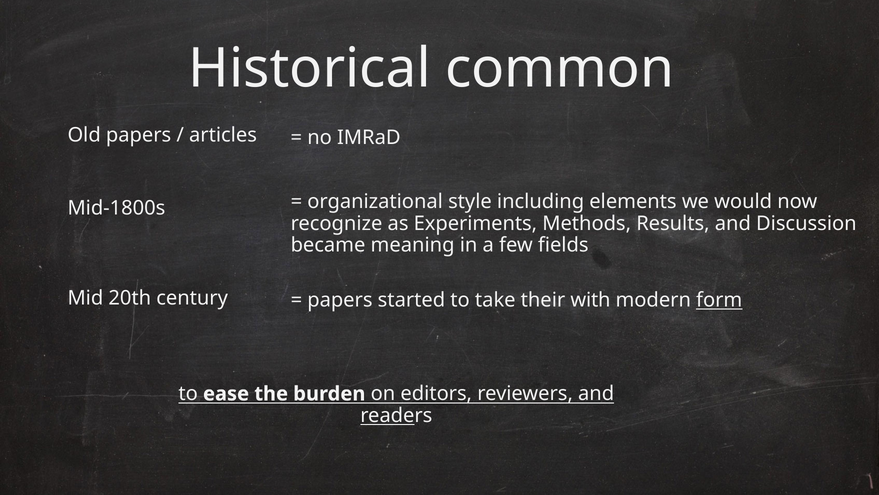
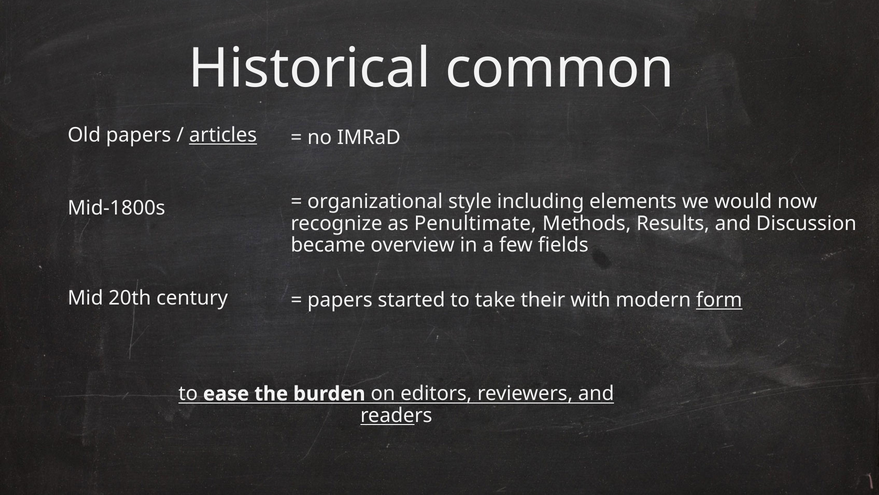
articles underline: none -> present (223, 135)
Experiments: Experiments -> Penultimate (475, 223)
meaning: meaning -> overview (413, 245)
